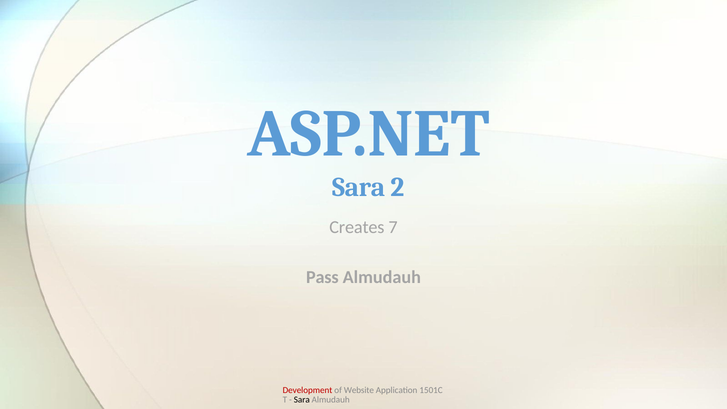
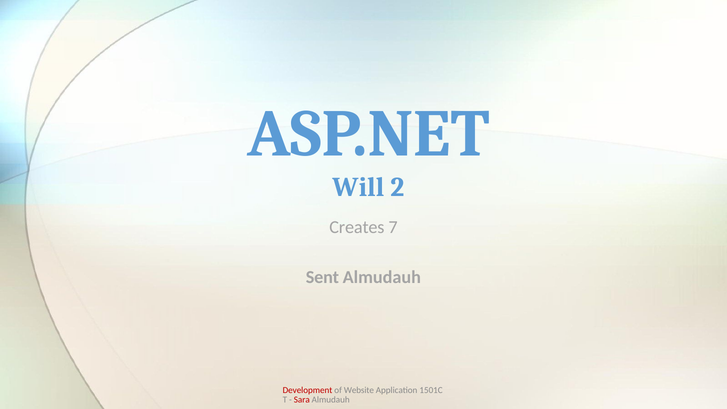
Sara: Sara -> Will (358, 187)
Pass: Pass -> Sent (322, 277)
Sara colour: black -> red (302, 400)
